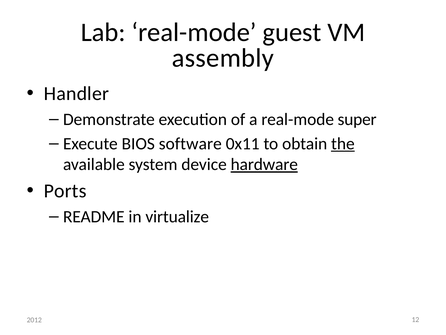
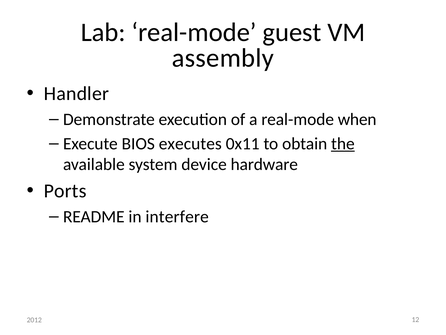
super: super -> when (357, 119)
software: software -> executes (190, 143)
hardware underline: present -> none (264, 164)
virtualize: virtualize -> interfere (177, 216)
